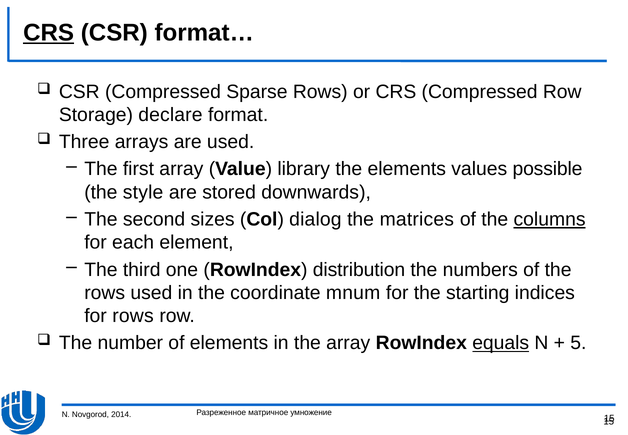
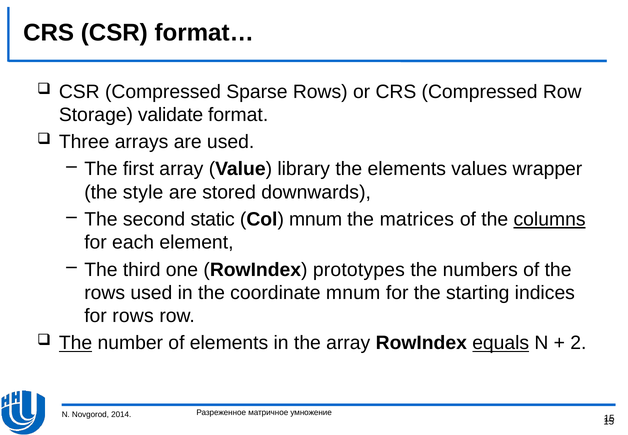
CRS underline: present -> none (49, 33)
declare: declare -> validate (171, 115)
possible: possible -> wrapper (547, 169)
sizes: sizes -> static (213, 219)
Col dialog: dialog -> mnum (316, 219)
distribution: distribution -> prototypes (359, 269)
The underline: none -> present (76, 343)
5: 5 -> 2 (578, 343)
